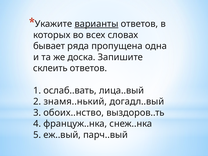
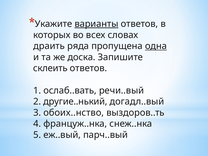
бывает: бывает -> драить (49, 46)
одна underline: none -> present (156, 46)
лица..вый: лица..вый -> речи..вый (122, 90)
знамя..нький: знамя..нький -> другие..нький (75, 102)
